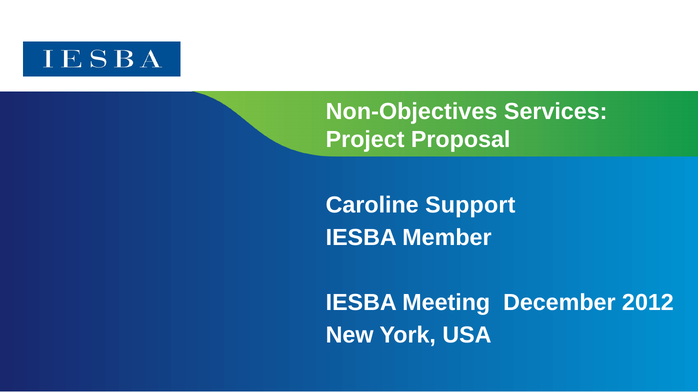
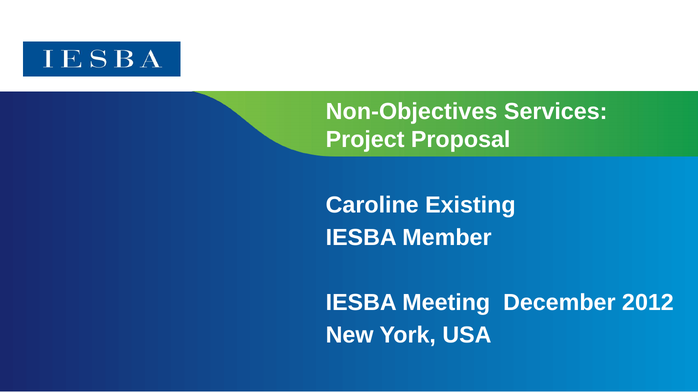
Support: Support -> Existing (470, 205)
